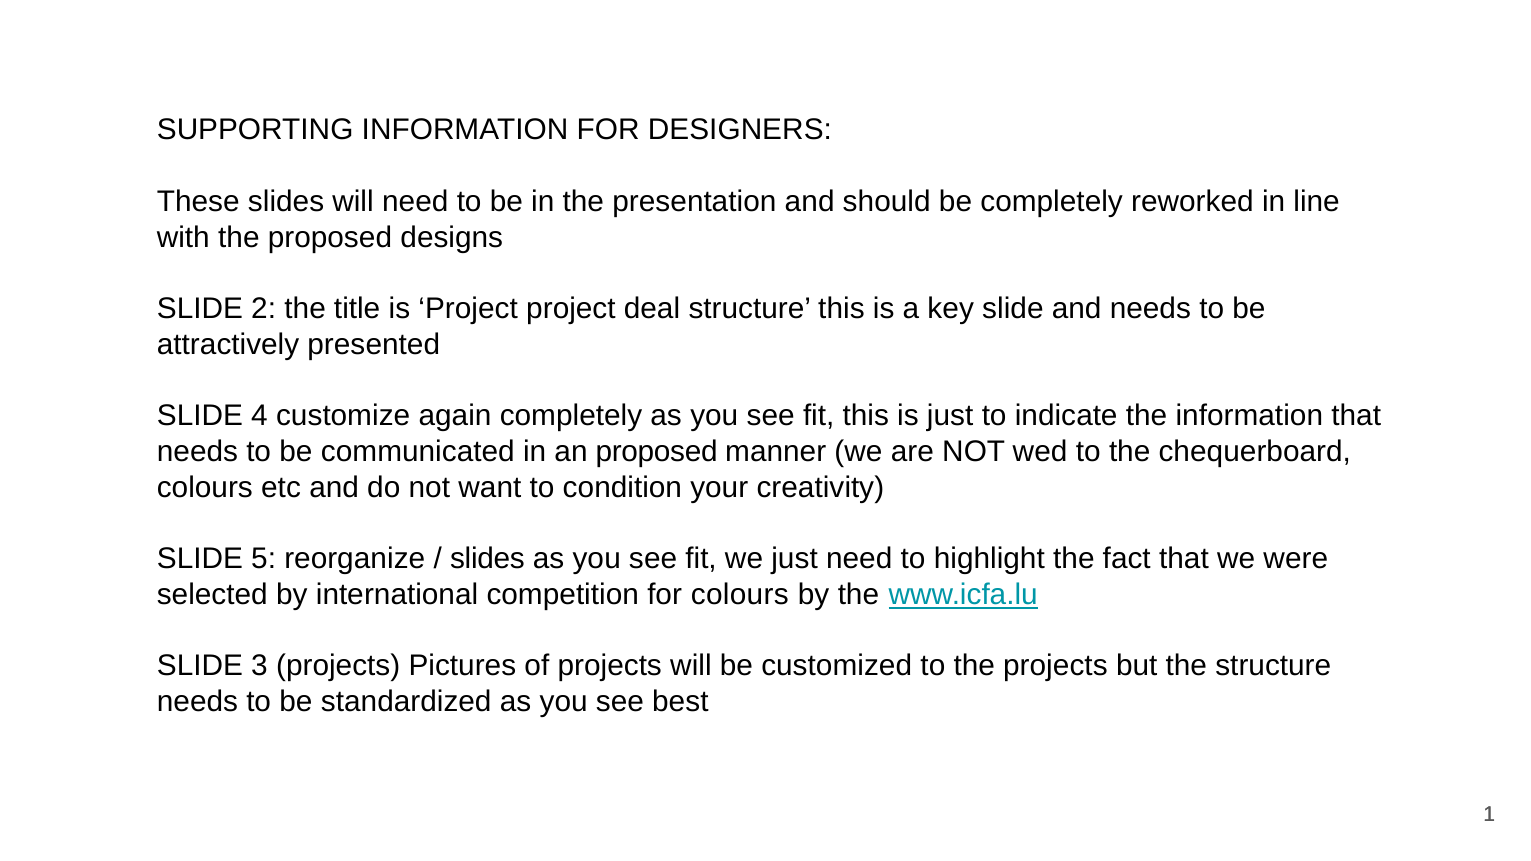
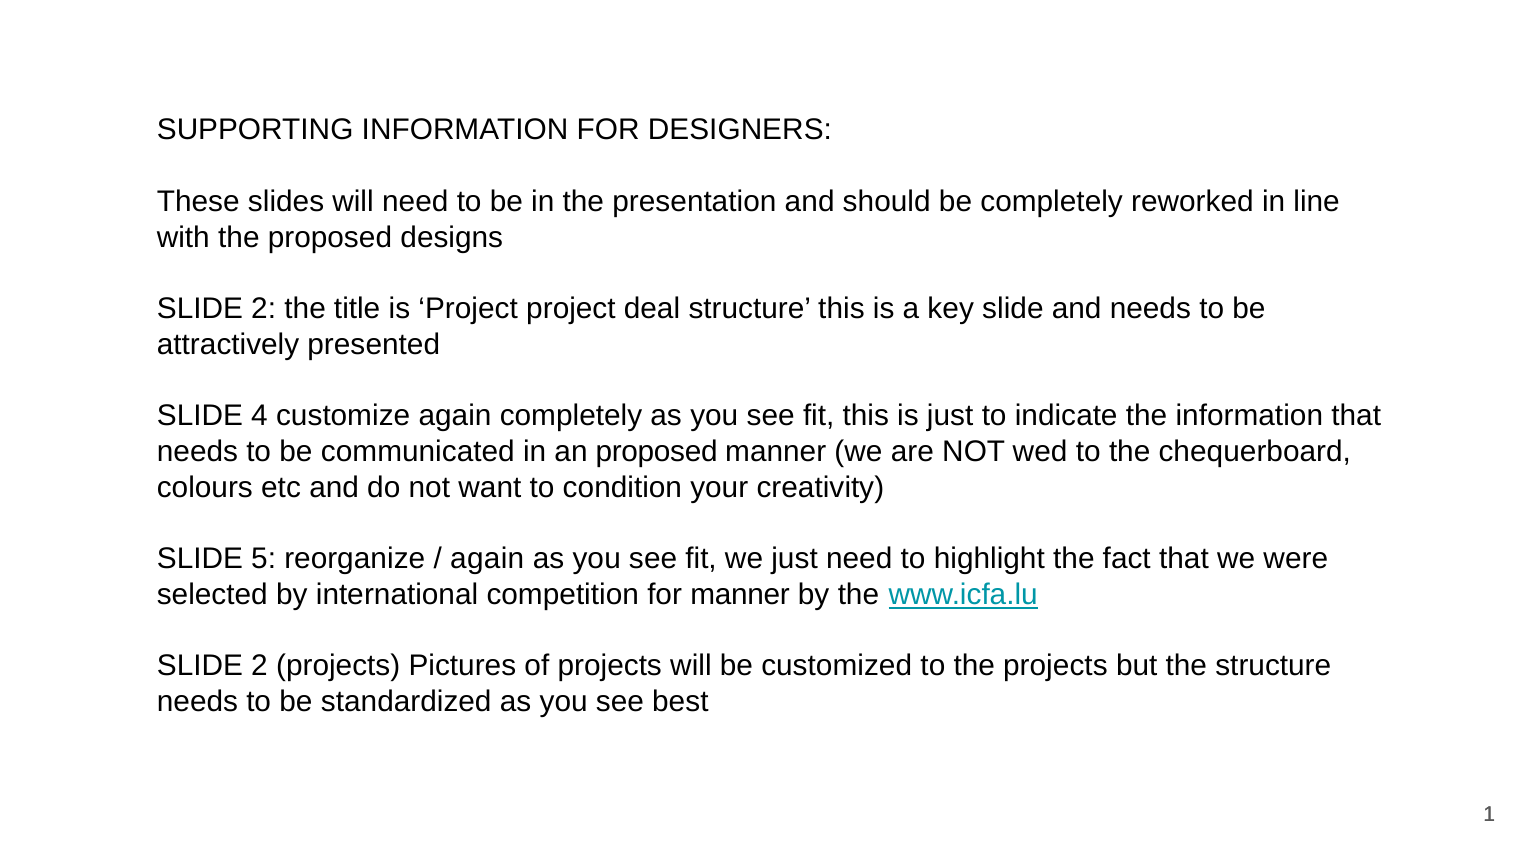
slides: slides -> again (487, 559)
for colours: colours -> manner (740, 595)
3: 3 -> 2 (259, 666)
